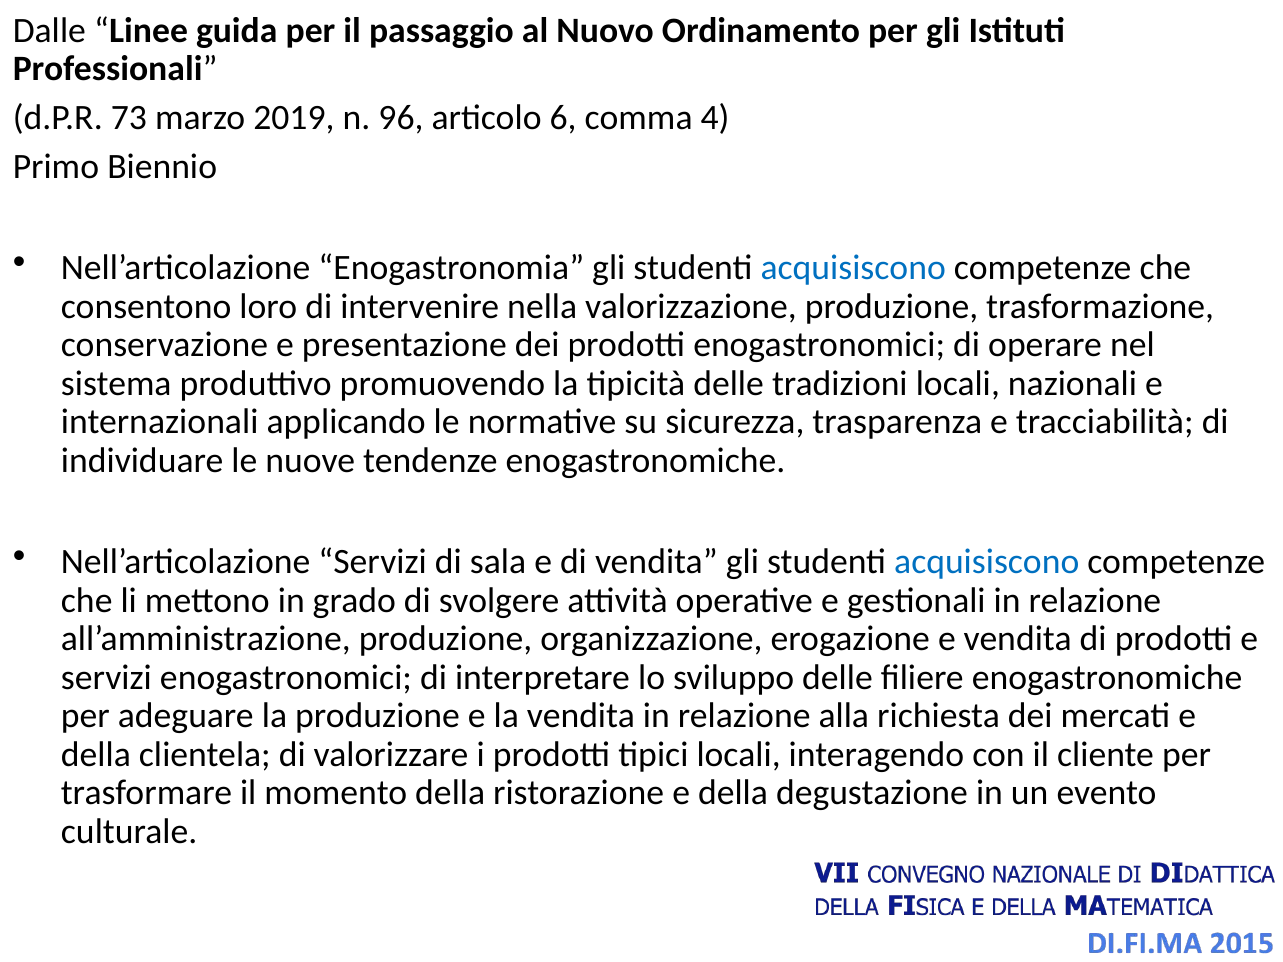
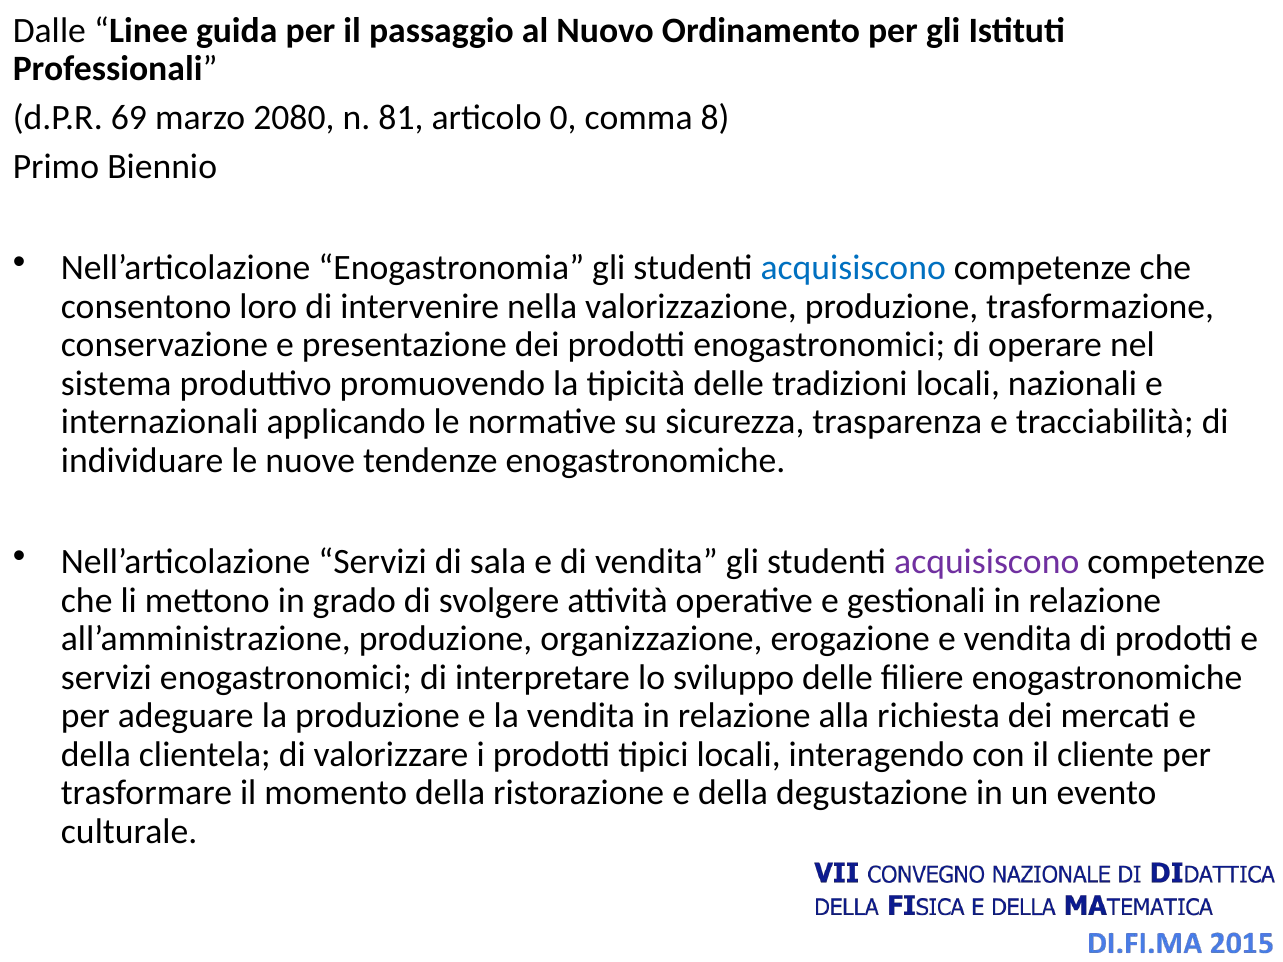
73: 73 -> 69 (129, 118)
2019: 2019 -> 2080 (294, 118)
96: 96 -> 81 (401, 118)
6: 6 -> 0 (563, 118)
4: 4 -> 8 (715, 118)
acquisiscono colour: blue -> purple (987, 562)
